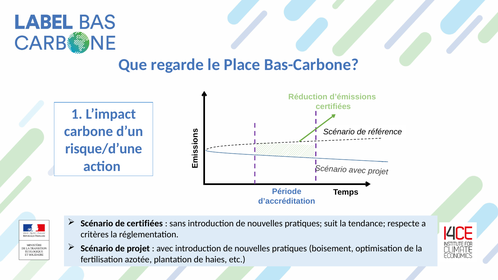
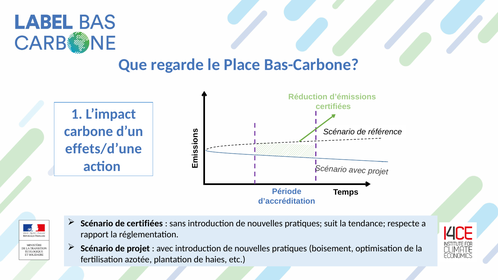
risque/d’une: risque/d’une -> effets/d’une (104, 149)
critères: critères -> rapport (95, 235)
